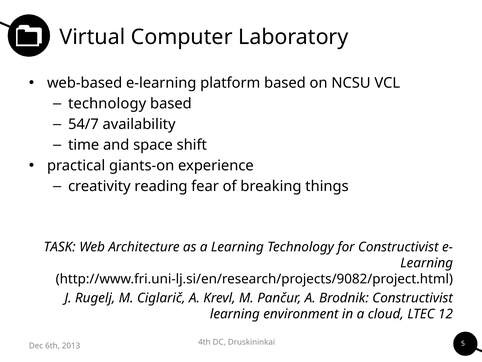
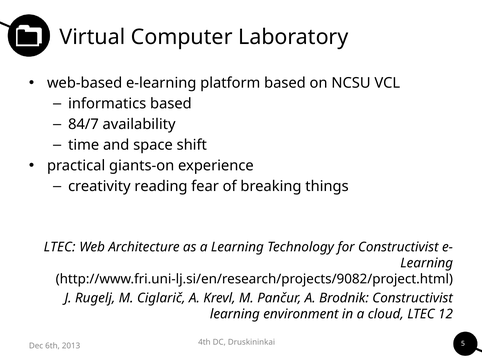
technology: technology -> informatics (107, 104)
54/7: 54/7 -> 84/7 (83, 124)
TASK: TASK -> LTEC (60, 247)
